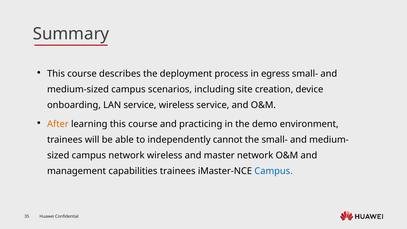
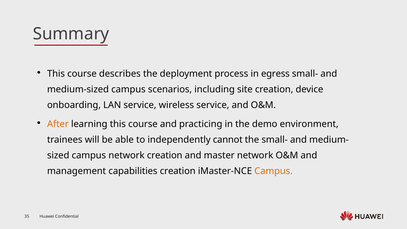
network wireless: wireless -> creation (165, 155)
capabilities trainees: trainees -> creation (178, 171)
Campus colour: blue -> orange (274, 171)
